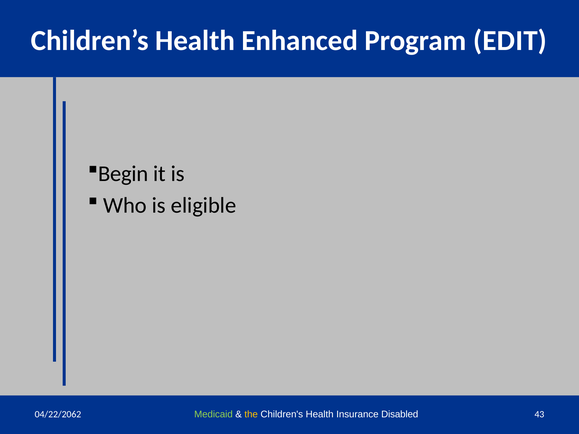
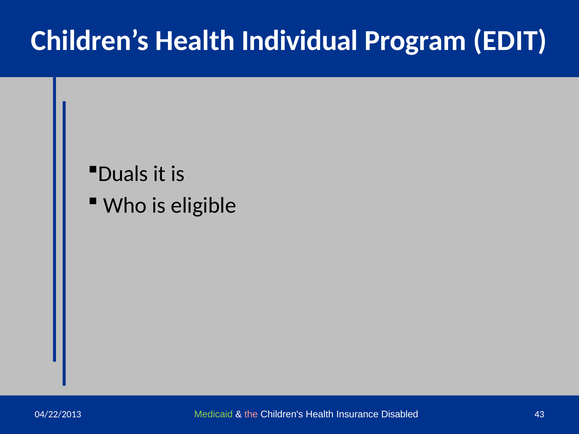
Enhanced: Enhanced -> Individual (300, 41)
Begin: Begin -> Duals (123, 174)
the colour: yellow -> pink (251, 415)
04/22/2062: 04/22/2062 -> 04/22/2013 (58, 415)
